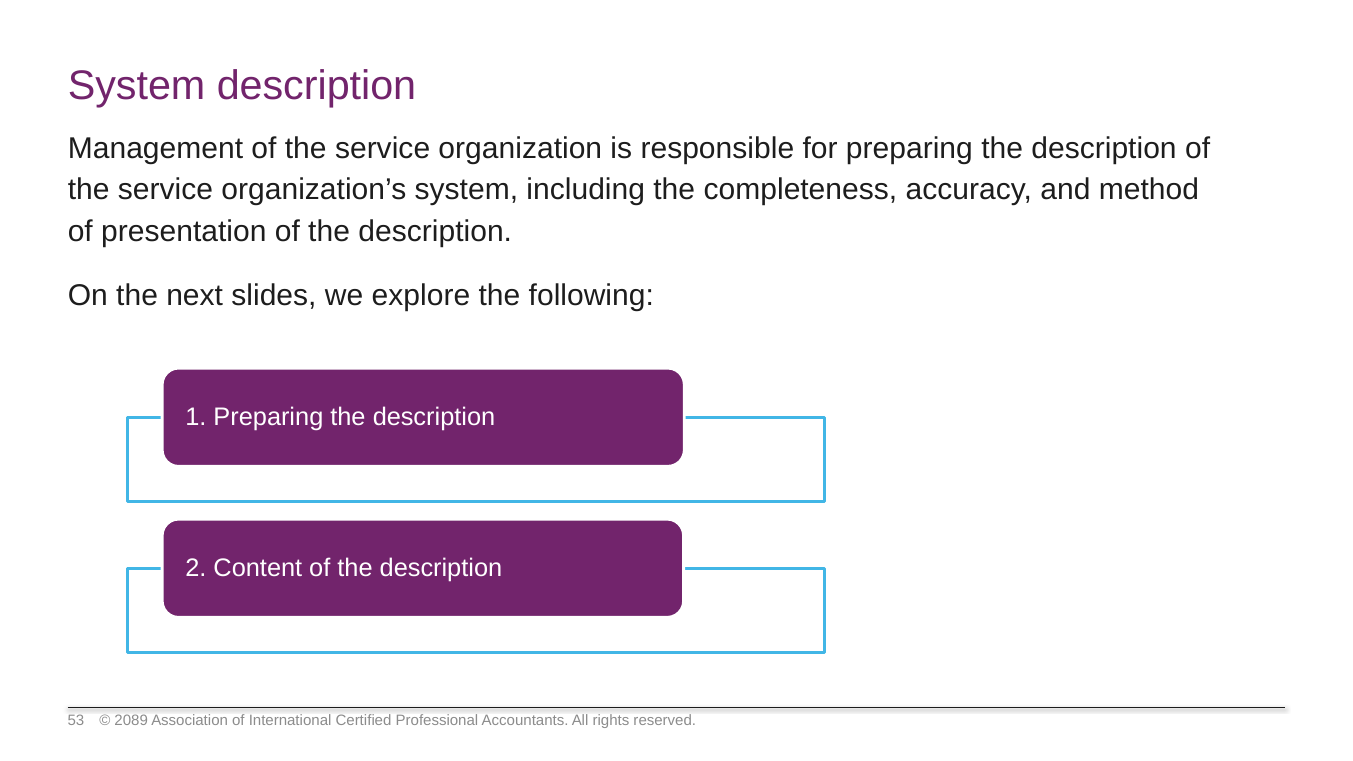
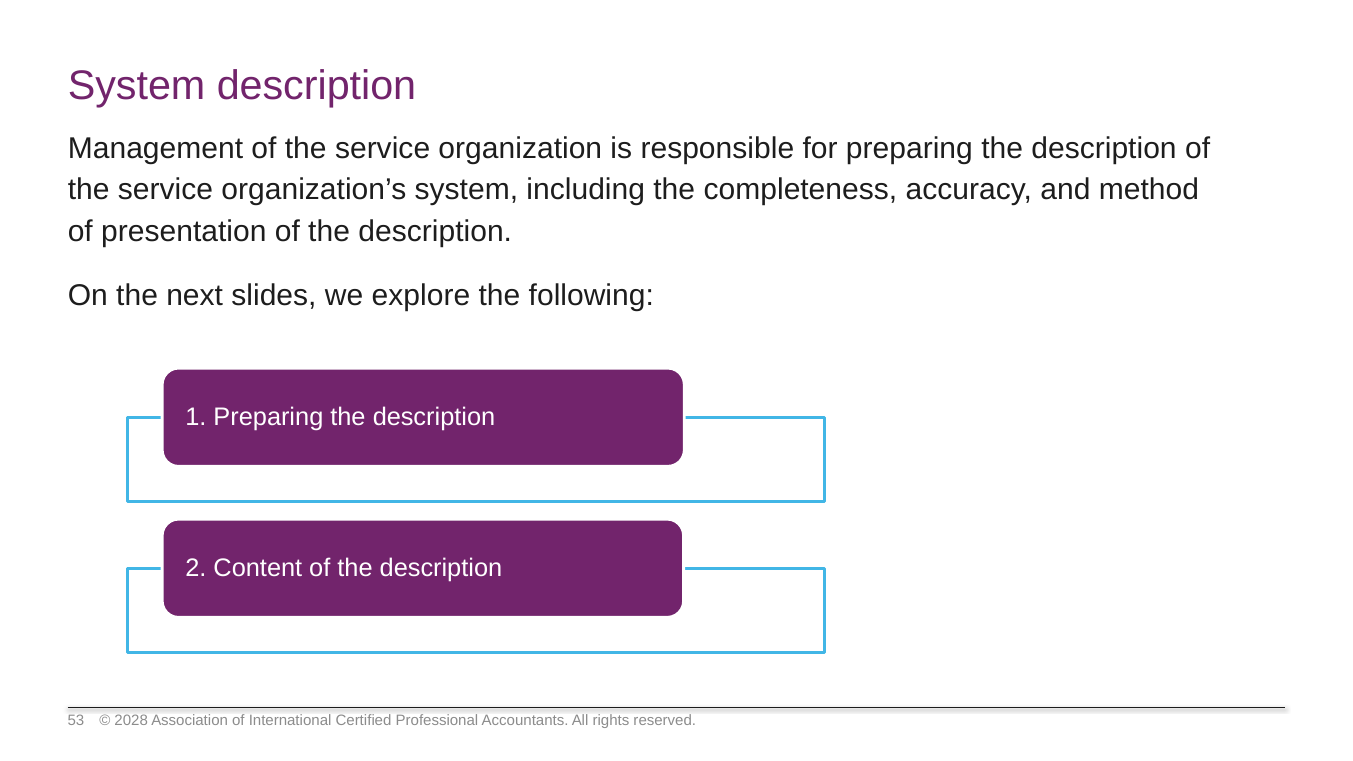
2089: 2089 -> 2028 (131, 721)
